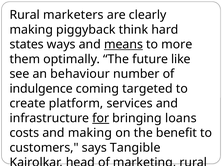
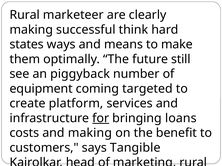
marketers: marketers -> marketeer (73, 15)
piggyback: piggyback -> successful (86, 30)
means underline: present -> none (123, 44)
more: more -> make (177, 44)
like: like -> still (181, 59)
behaviour: behaviour -> piggyback (80, 74)
indulgence: indulgence -> equipment (41, 89)
